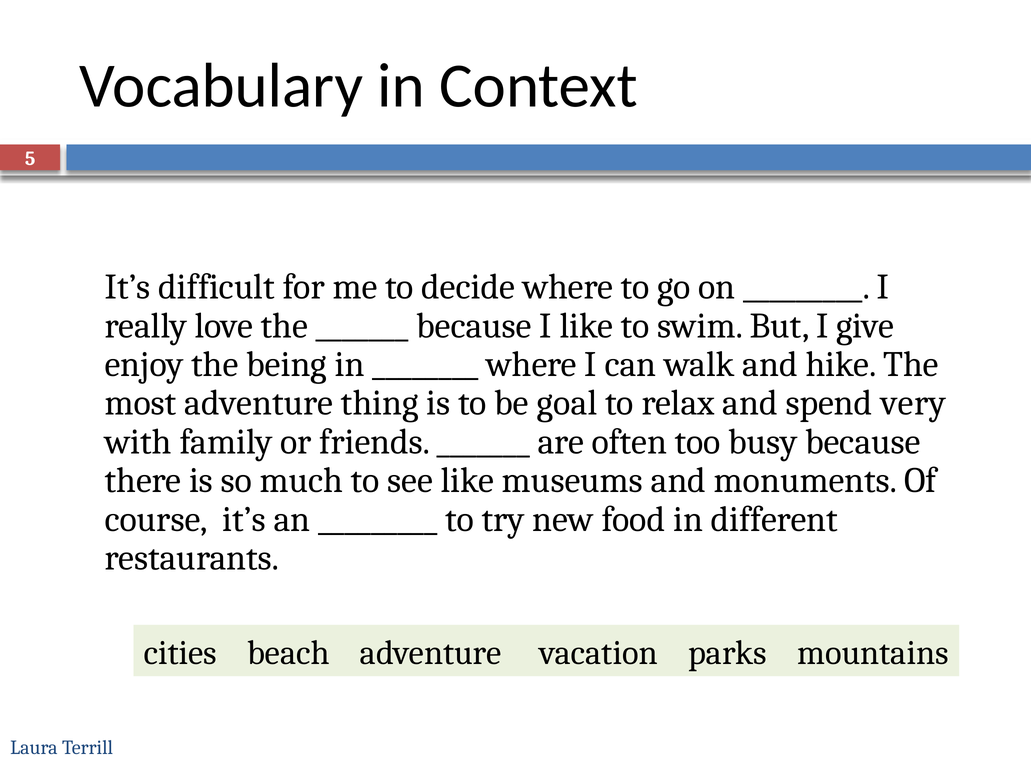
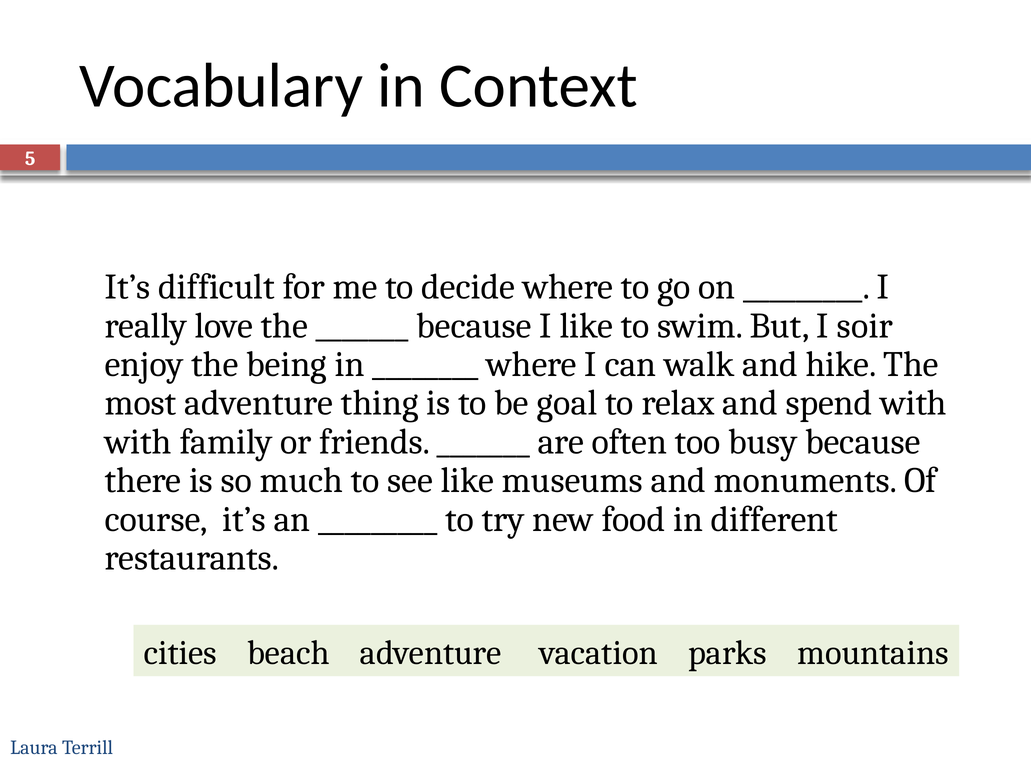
give: give -> soir (865, 325)
spend very: very -> with (914, 403)
